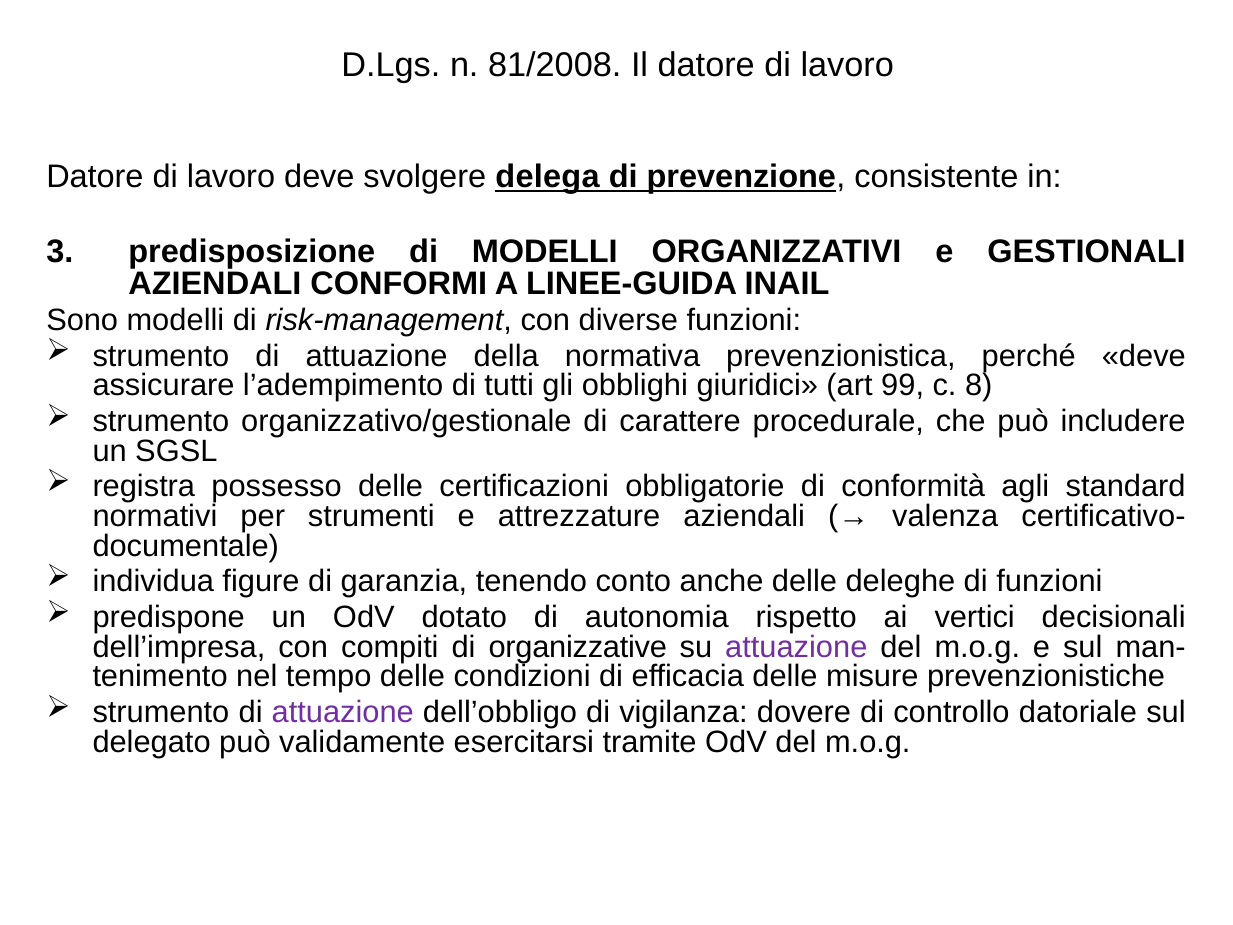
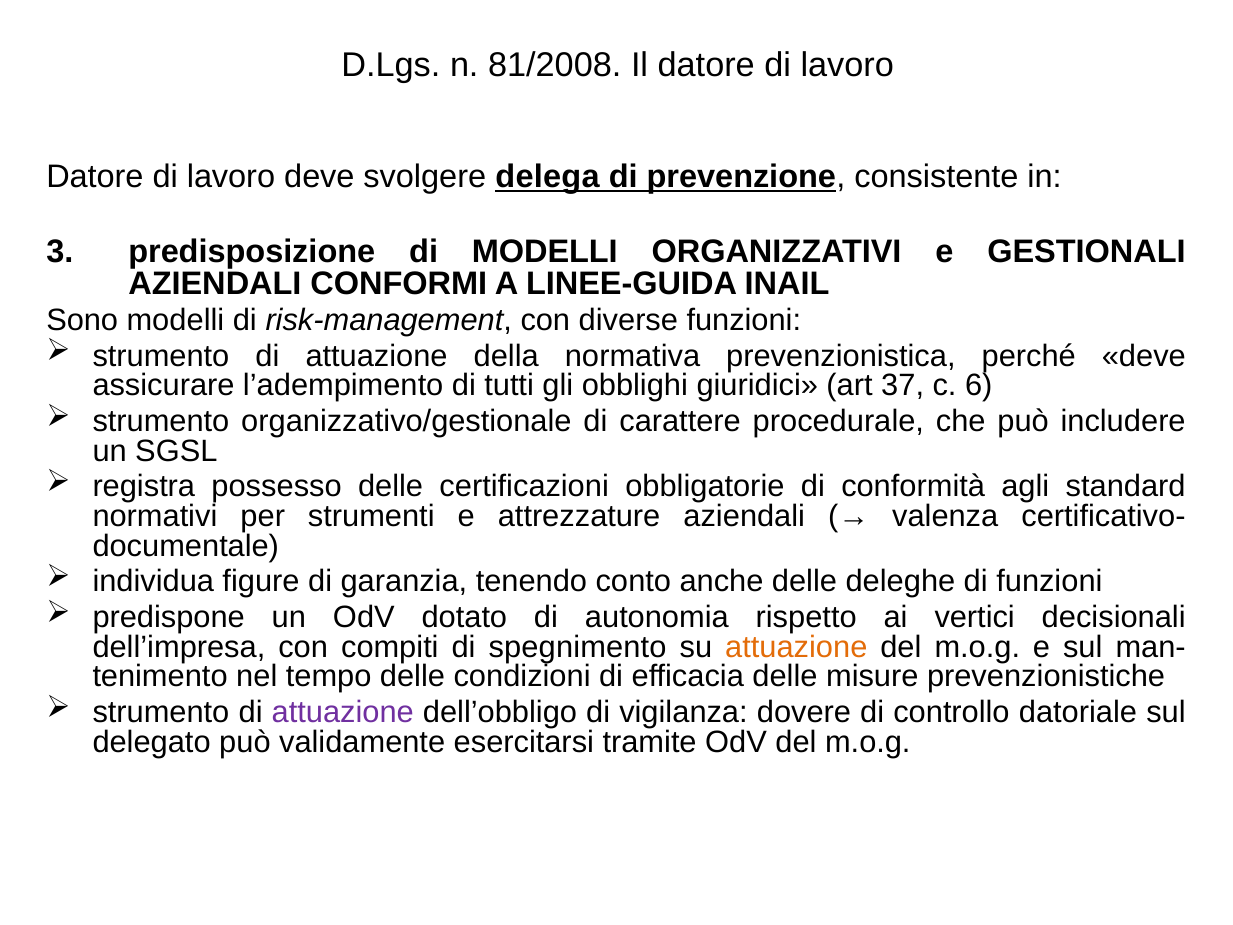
99: 99 -> 37 (903, 385)
8: 8 -> 6 (979, 385)
organizzative: organizzative -> spegnimento (578, 647)
attuazione colour: purple -> orange (796, 647)
